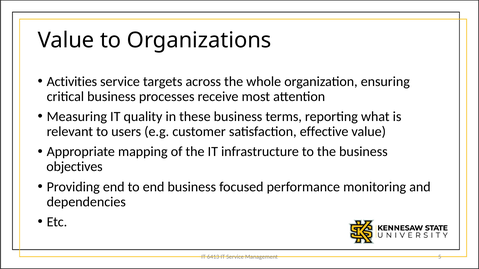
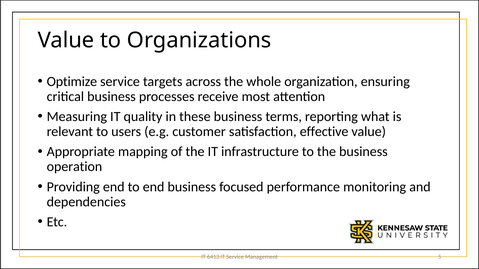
Activities: Activities -> Optimize (72, 82)
objectives: objectives -> operation (74, 167)
